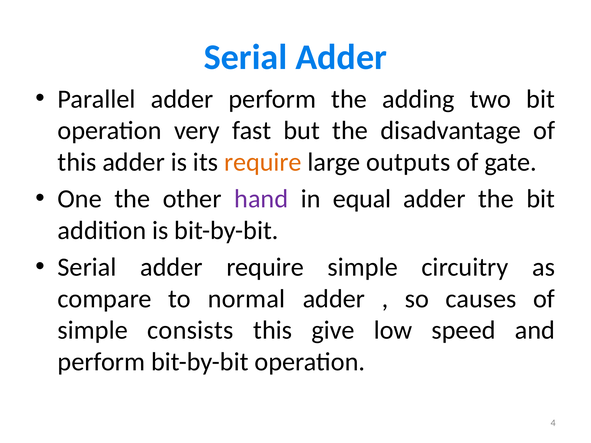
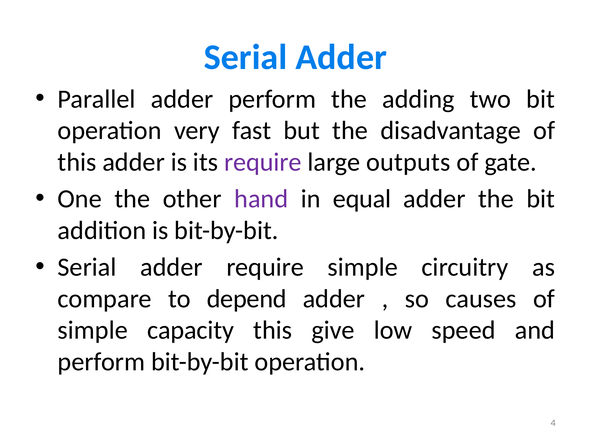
require colour: orange -> purple (263, 162)
normal: normal -> depend (247, 299)
consists: consists -> capacity (191, 330)
